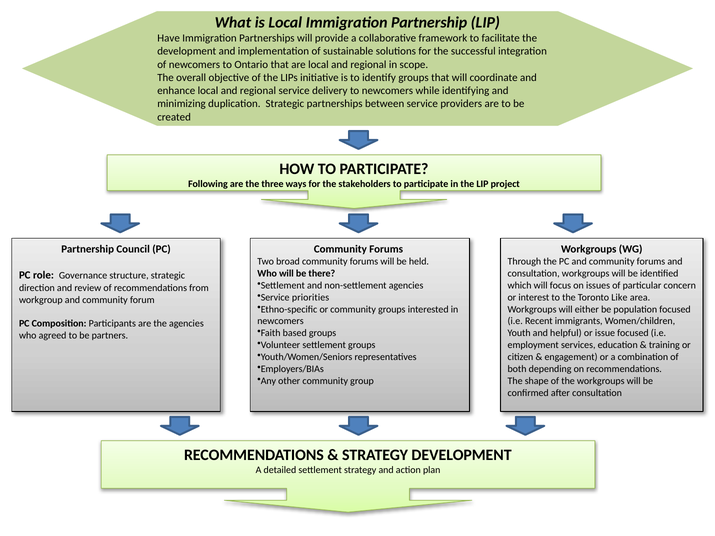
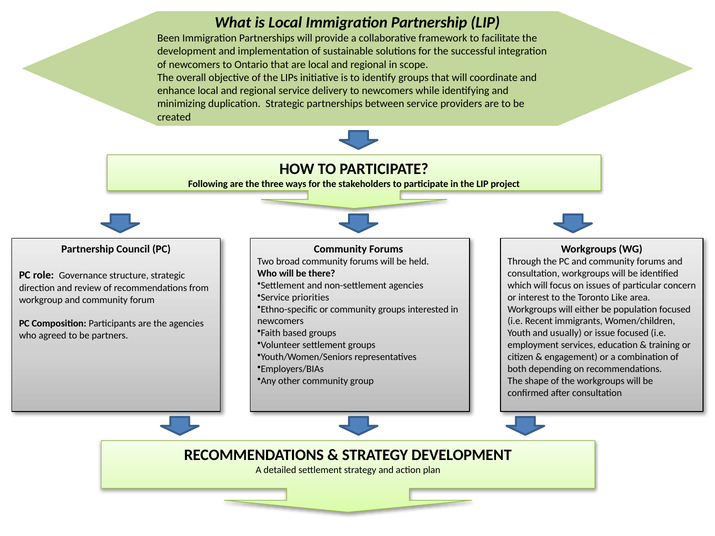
Have: Have -> Been (169, 38)
helpful: helpful -> usually (566, 333)
